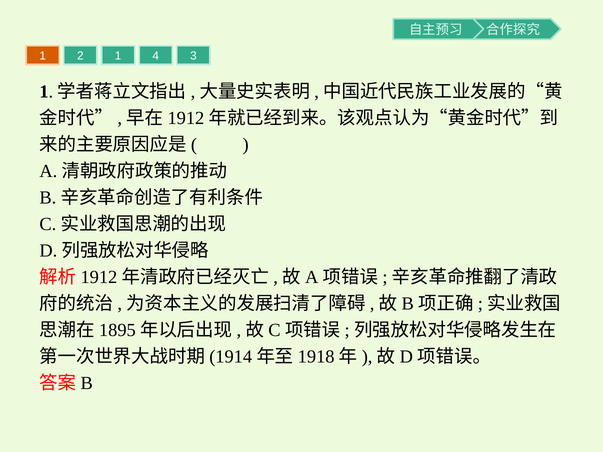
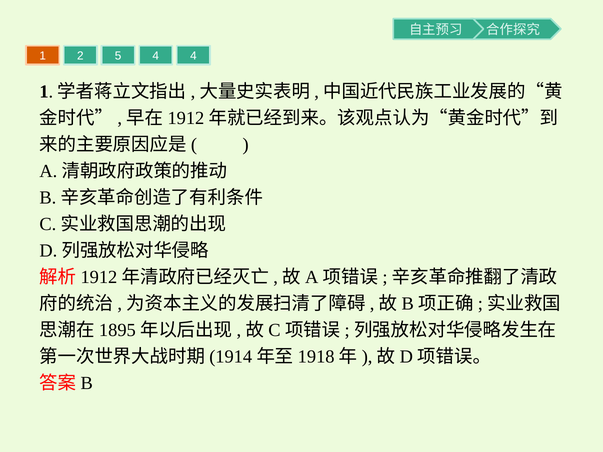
2 1: 1 -> 5 (118, 56)
4 3: 3 -> 4 (193, 56)
